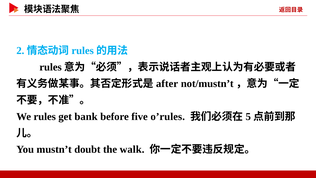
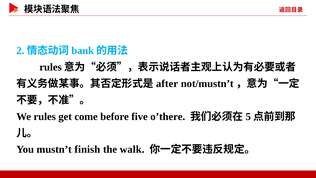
rules: rules -> bank (83, 51)
bank: bank -> come (86, 116)
o’rules: o’rules -> o’there (168, 116)
doubt: doubt -> finish (87, 149)
